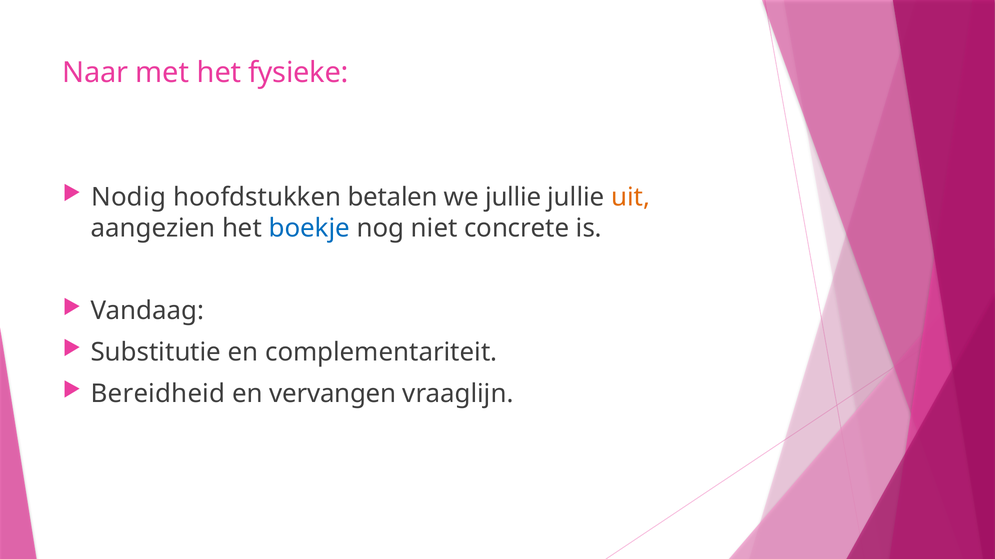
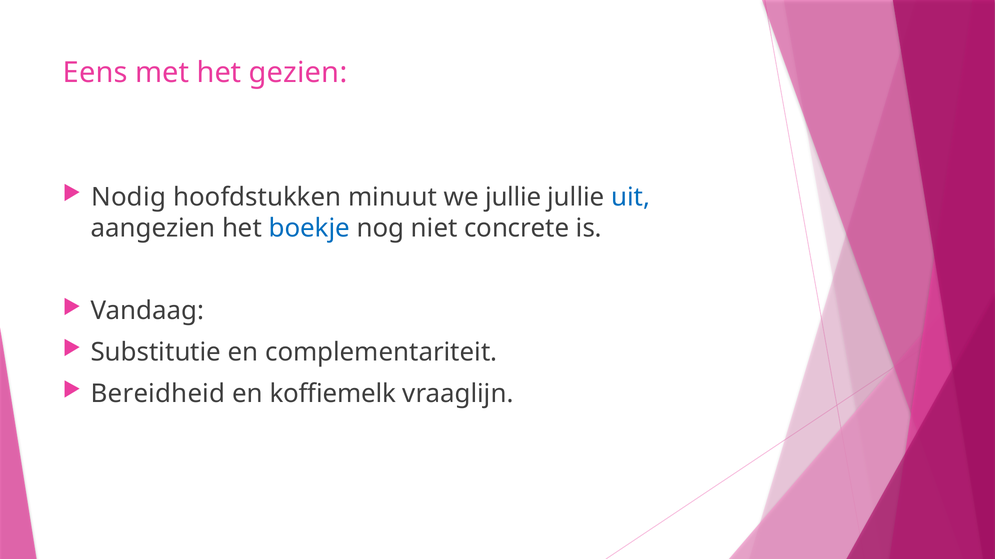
Naar: Naar -> Eens (95, 73)
fysieke: fysieke -> gezien (298, 73)
betalen: betalen -> minuut (393, 197)
uit colour: orange -> blue (631, 197)
vervangen: vervangen -> koffiemelk (333, 394)
